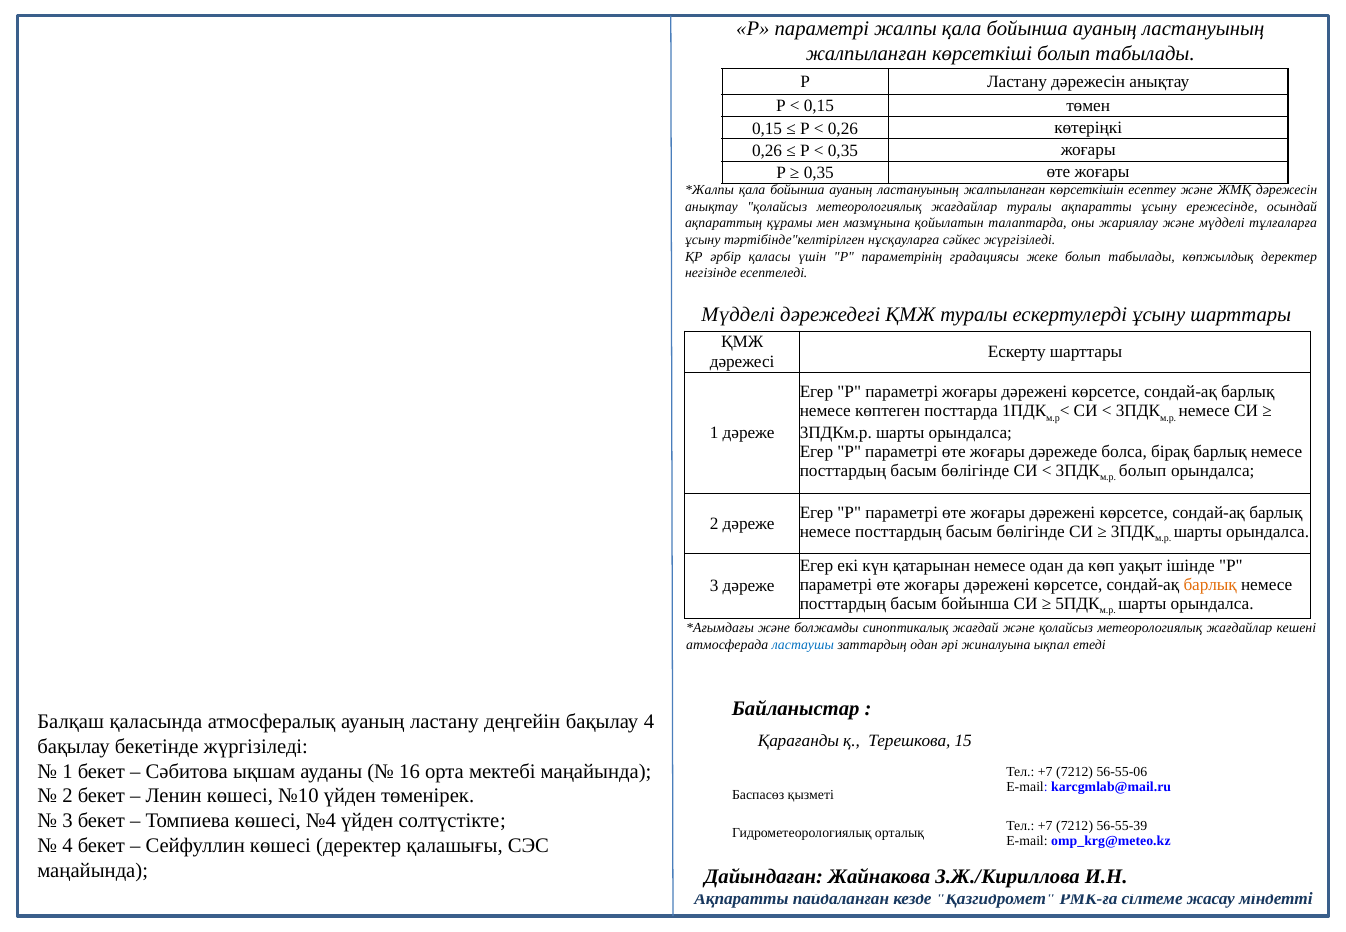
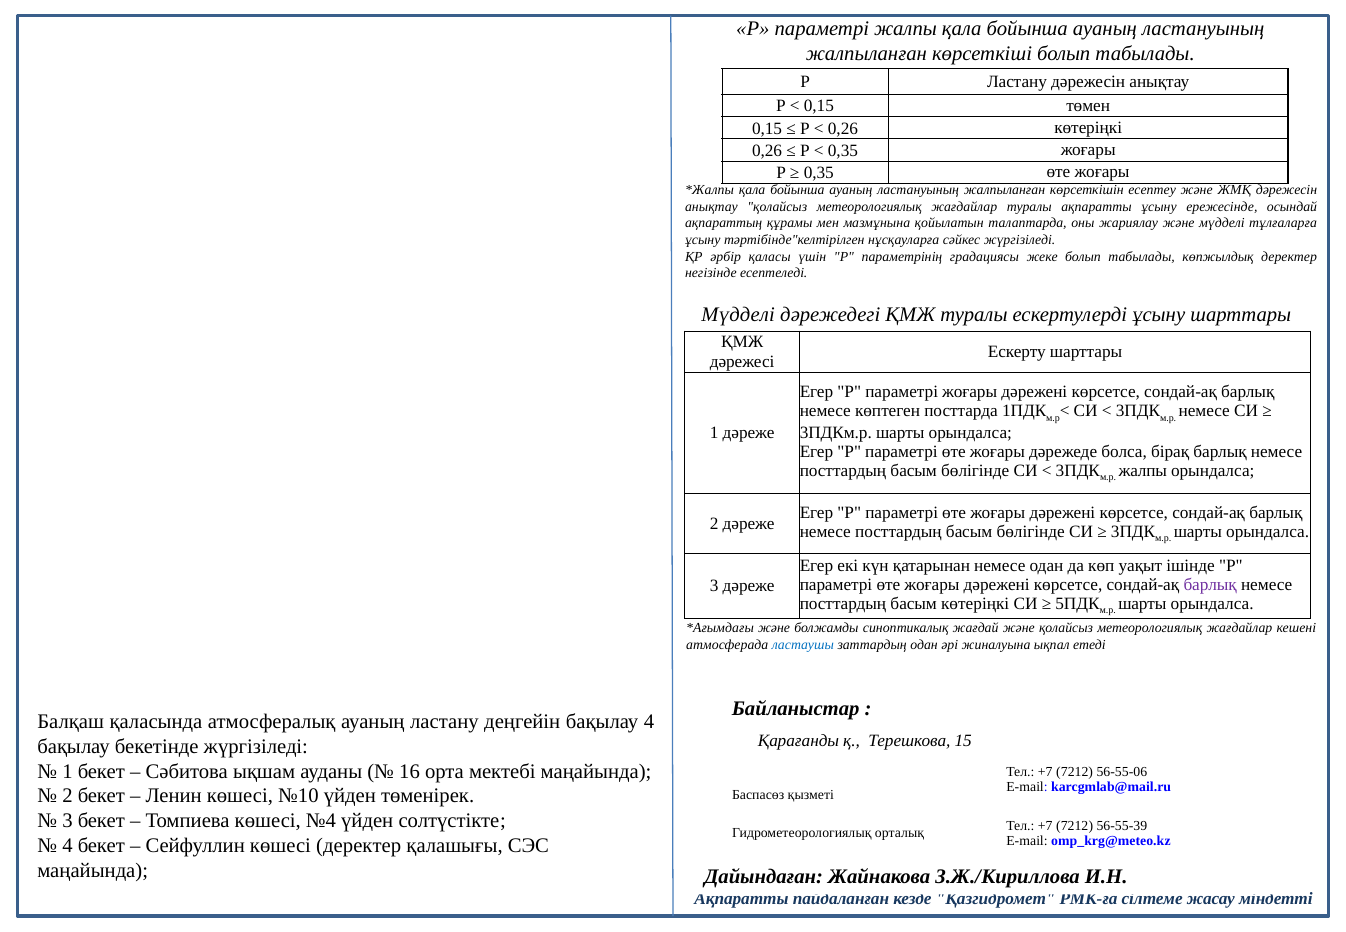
болып: болып -> жалпы (1143, 471)
барлық colour: orange -> purple (1210, 585)
басым бойынша: бойынша -> көтеріңкі (975, 604)
